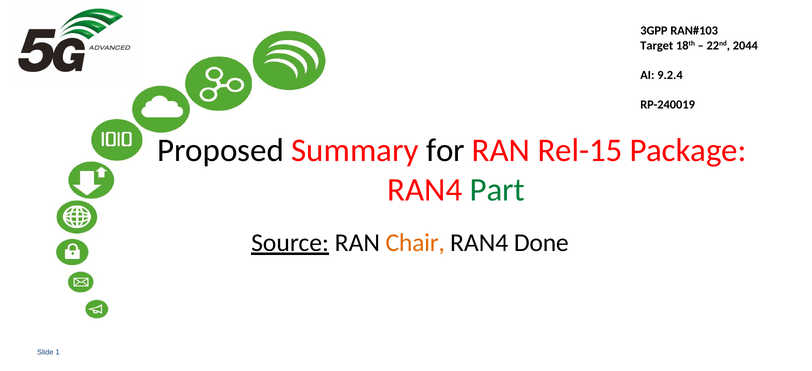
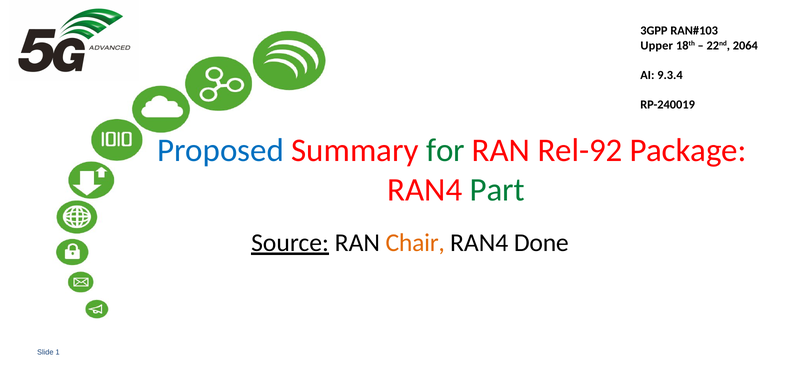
Target: Target -> Upper (657, 45)
2044: 2044 -> 2064 (745, 45)
9.2.4: 9.2.4 -> 9.3.4 (670, 75)
Proposed colour: black -> blue (221, 151)
for colour: black -> green (445, 151)
Rel-15: Rel-15 -> Rel-92 (580, 151)
